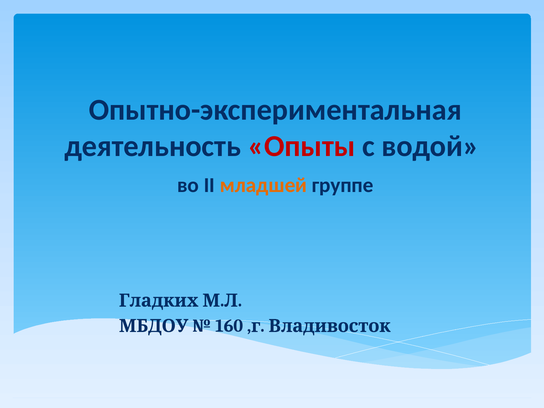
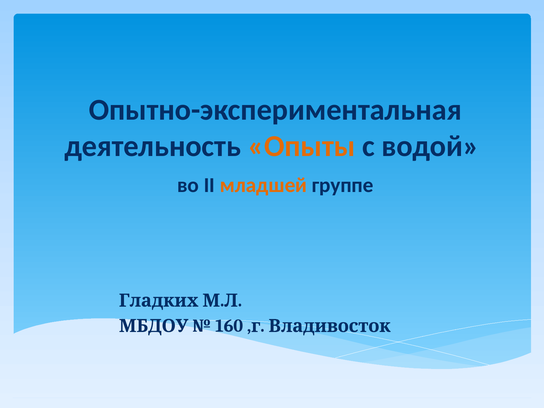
Опыты colour: red -> orange (302, 146)
